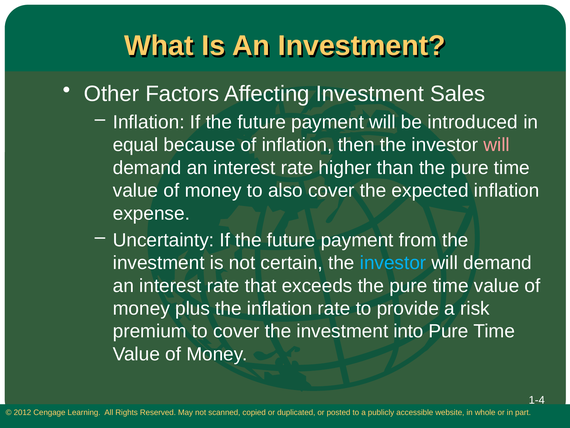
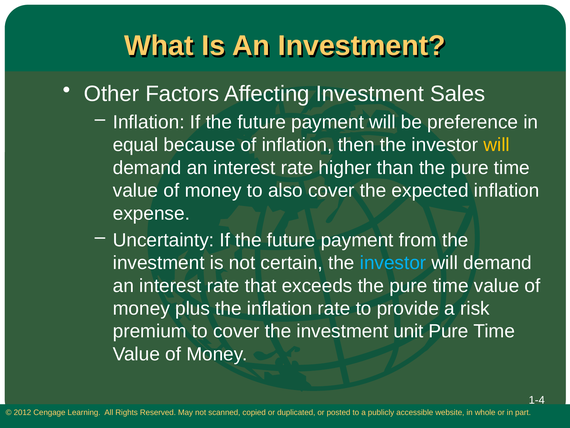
introduced: introduced -> preference (473, 122)
will colour: pink -> yellow (497, 145)
into: into -> unit (408, 331)
